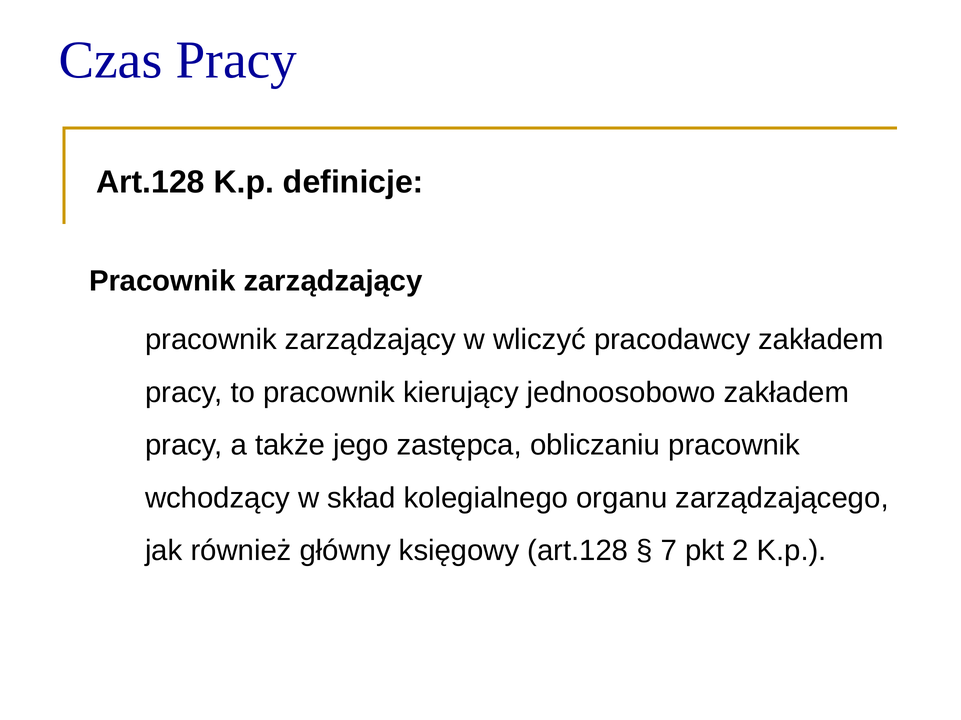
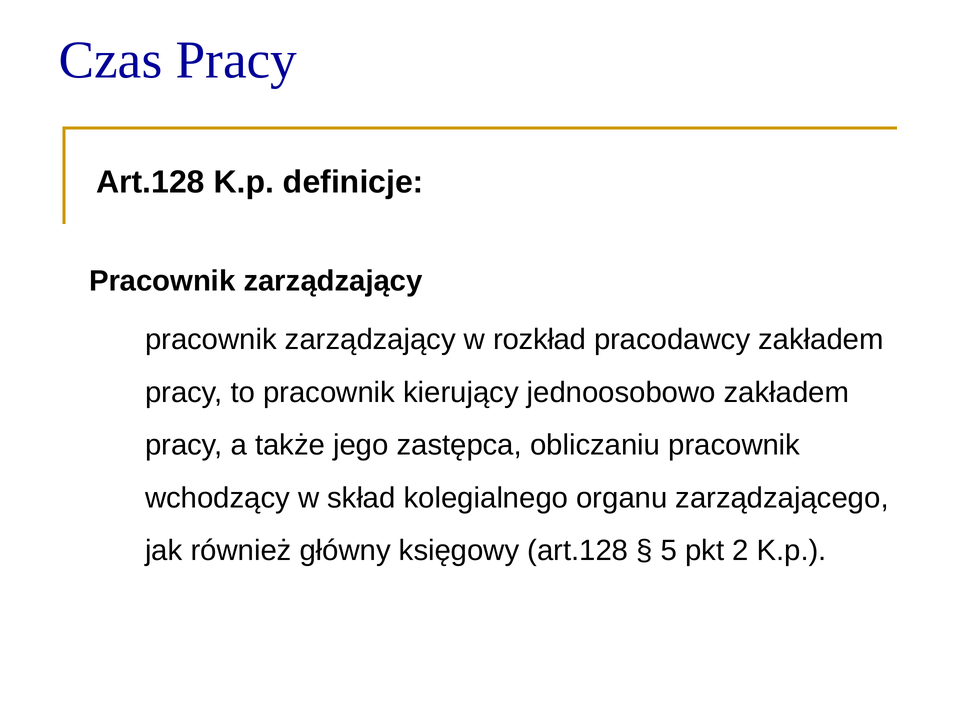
wliczyć: wliczyć -> rozkład (540, 340)
7: 7 -> 5 (669, 551)
